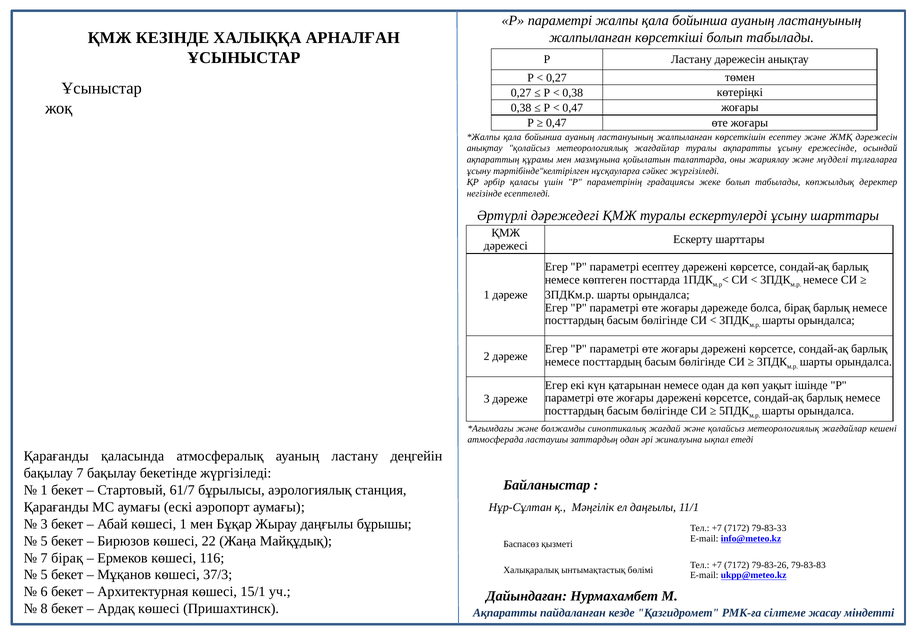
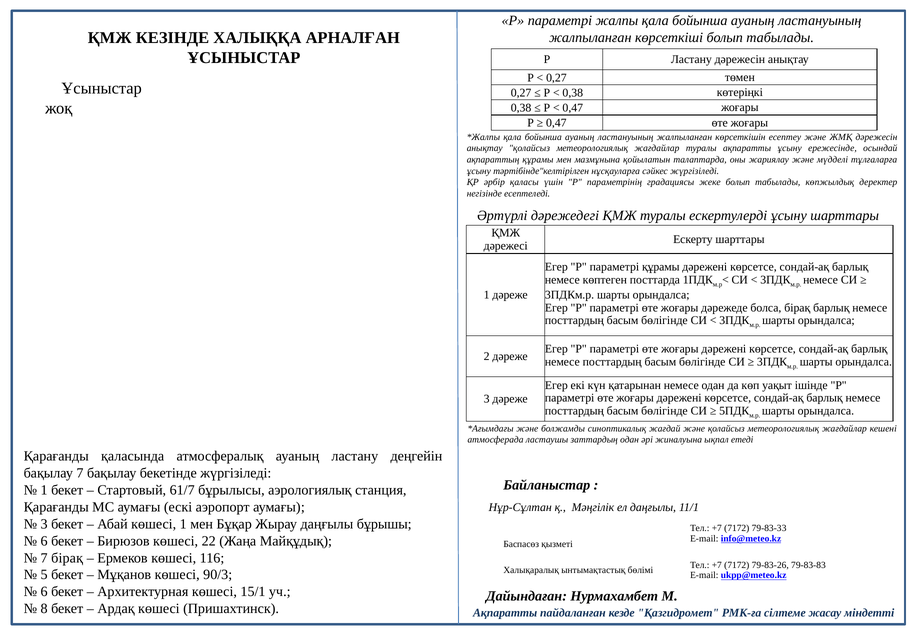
параметрі есептеу: есептеу -> құрамы (661, 267)
5: 5 -> 6 (44, 541)
37/3: 37/3 -> 90/3 (218, 575)
